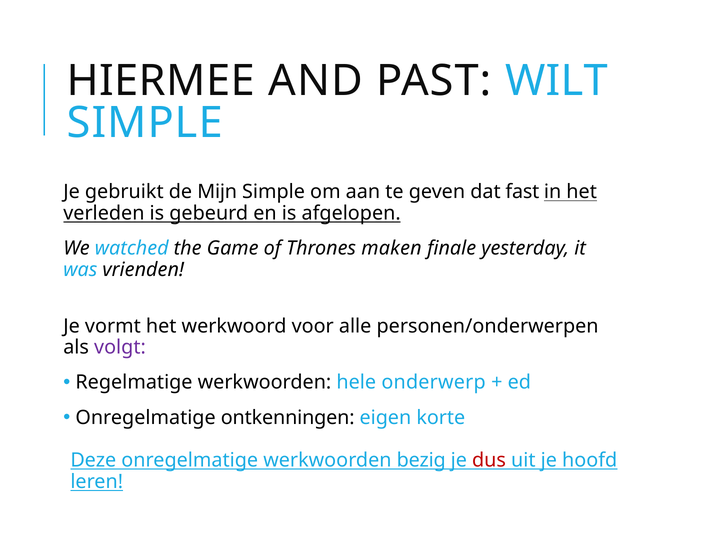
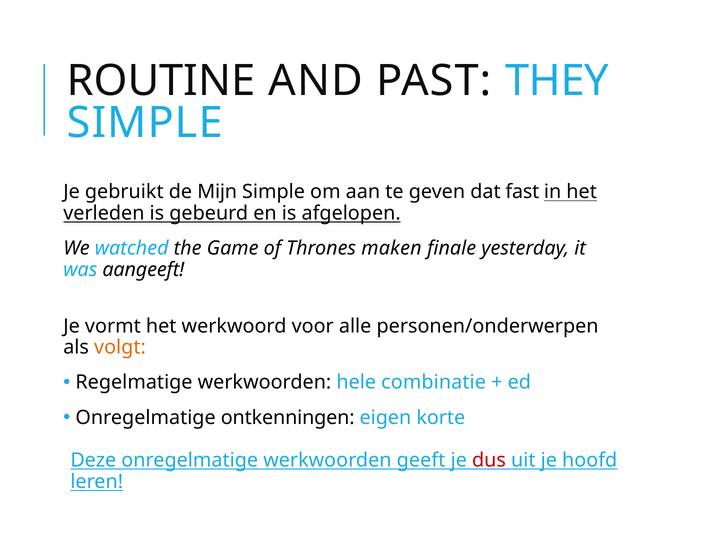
HIERMEE: HIERMEE -> ROUTINE (161, 81)
WILT: WILT -> THEY (557, 81)
vrienden: vrienden -> aangeeft (143, 270)
volgt colour: purple -> orange (120, 347)
onderwerp: onderwerp -> combinatie (434, 383)
bezig: bezig -> geeft (421, 460)
